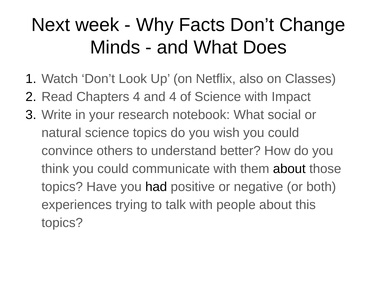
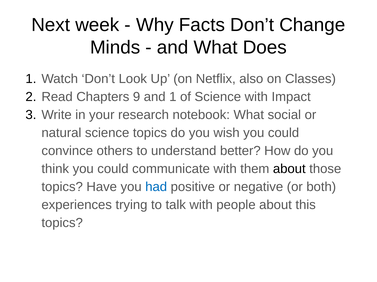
Chapters 4: 4 -> 9 (137, 97)
and 4: 4 -> 1 (173, 97)
had colour: black -> blue (156, 187)
